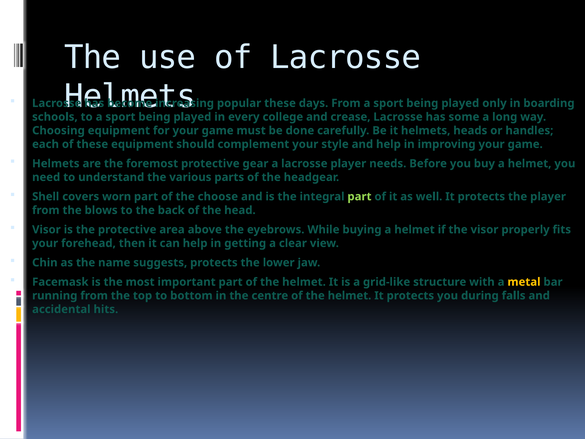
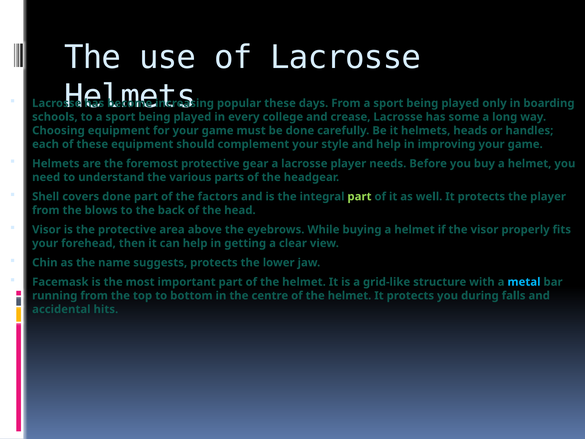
covers worn: worn -> done (117, 196)
choose: choose -> factors (218, 196)
metal colour: yellow -> light blue (524, 282)
